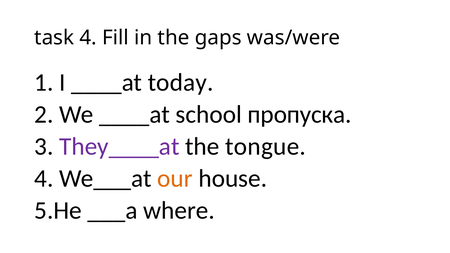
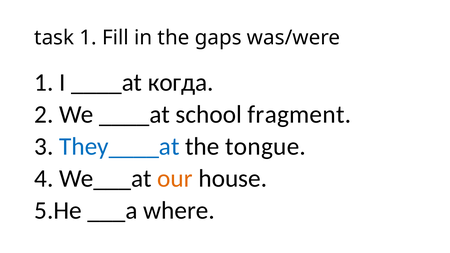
task 4: 4 -> 1 (88, 38)
today: today -> когда (181, 83)
пропуска: пропуска -> fragment (299, 115)
They____at colour: purple -> blue (119, 147)
